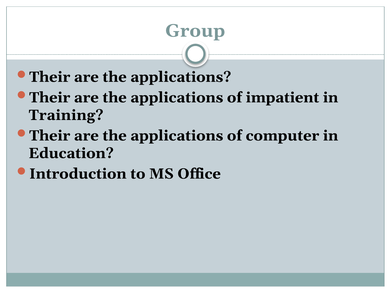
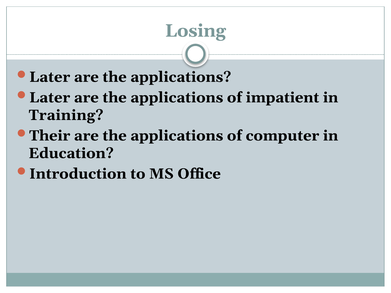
Group: Group -> Losing (195, 31)
Their: Their -> Later (50, 77)
Their: Their -> Later (50, 98)
